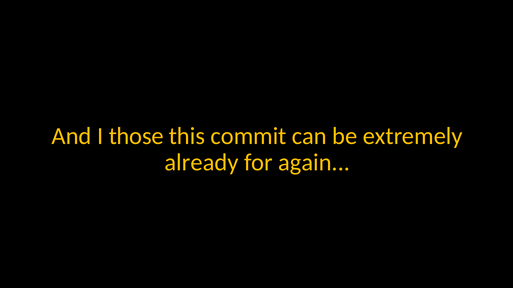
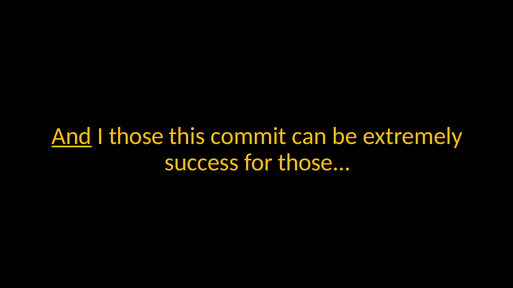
And underline: none -> present (72, 136)
already: already -> success (202, 163)
for again: again -> those (314, 163)
